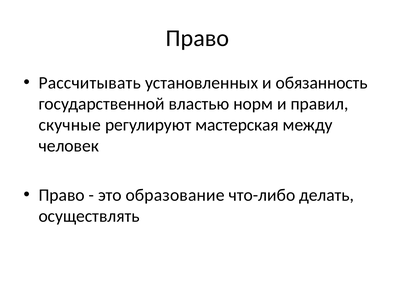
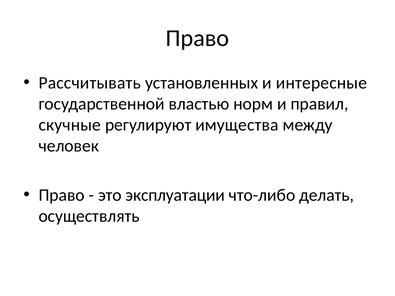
обязанность: обязанность -> интересные (321, 83)
мастерская: мастерская -> имущества (237, 125)
образование: образование -> эксплуатации (175, 195)
